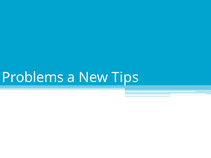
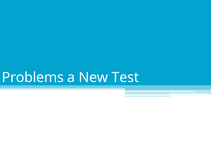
Tips: Tips -> Test (125, 78)
